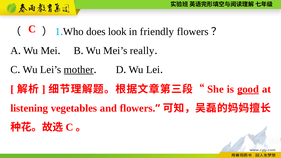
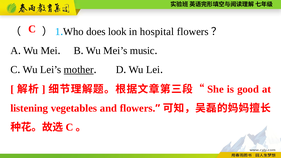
friendly: friendly -> hospital (157, 32)
really: really -> music (142, 51)
good underline: present -> none (248, 89)
